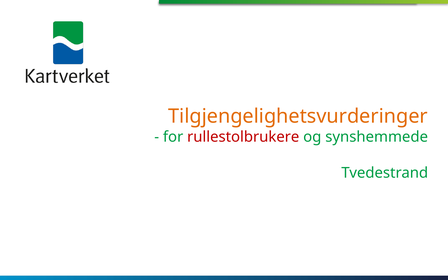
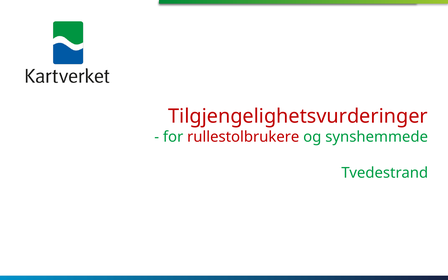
Tilgjengelighetsvurderinger colour: orange -> red (298, 116)
